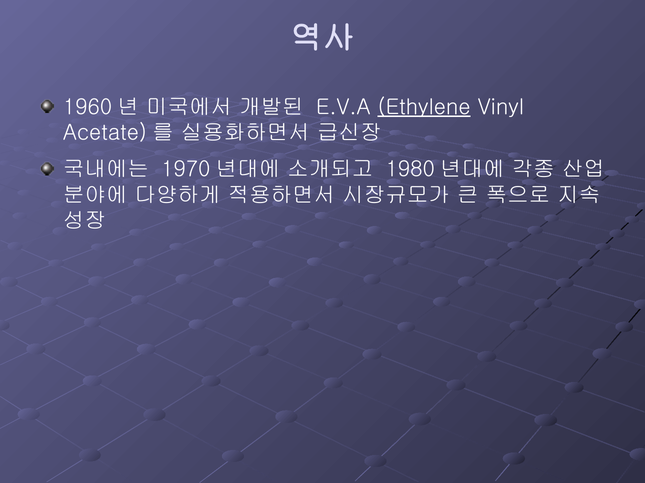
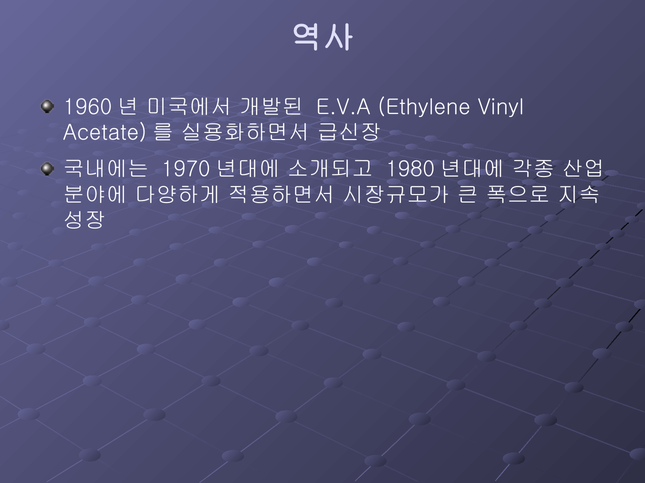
Ethylene underline: present -> none (424, 107)
